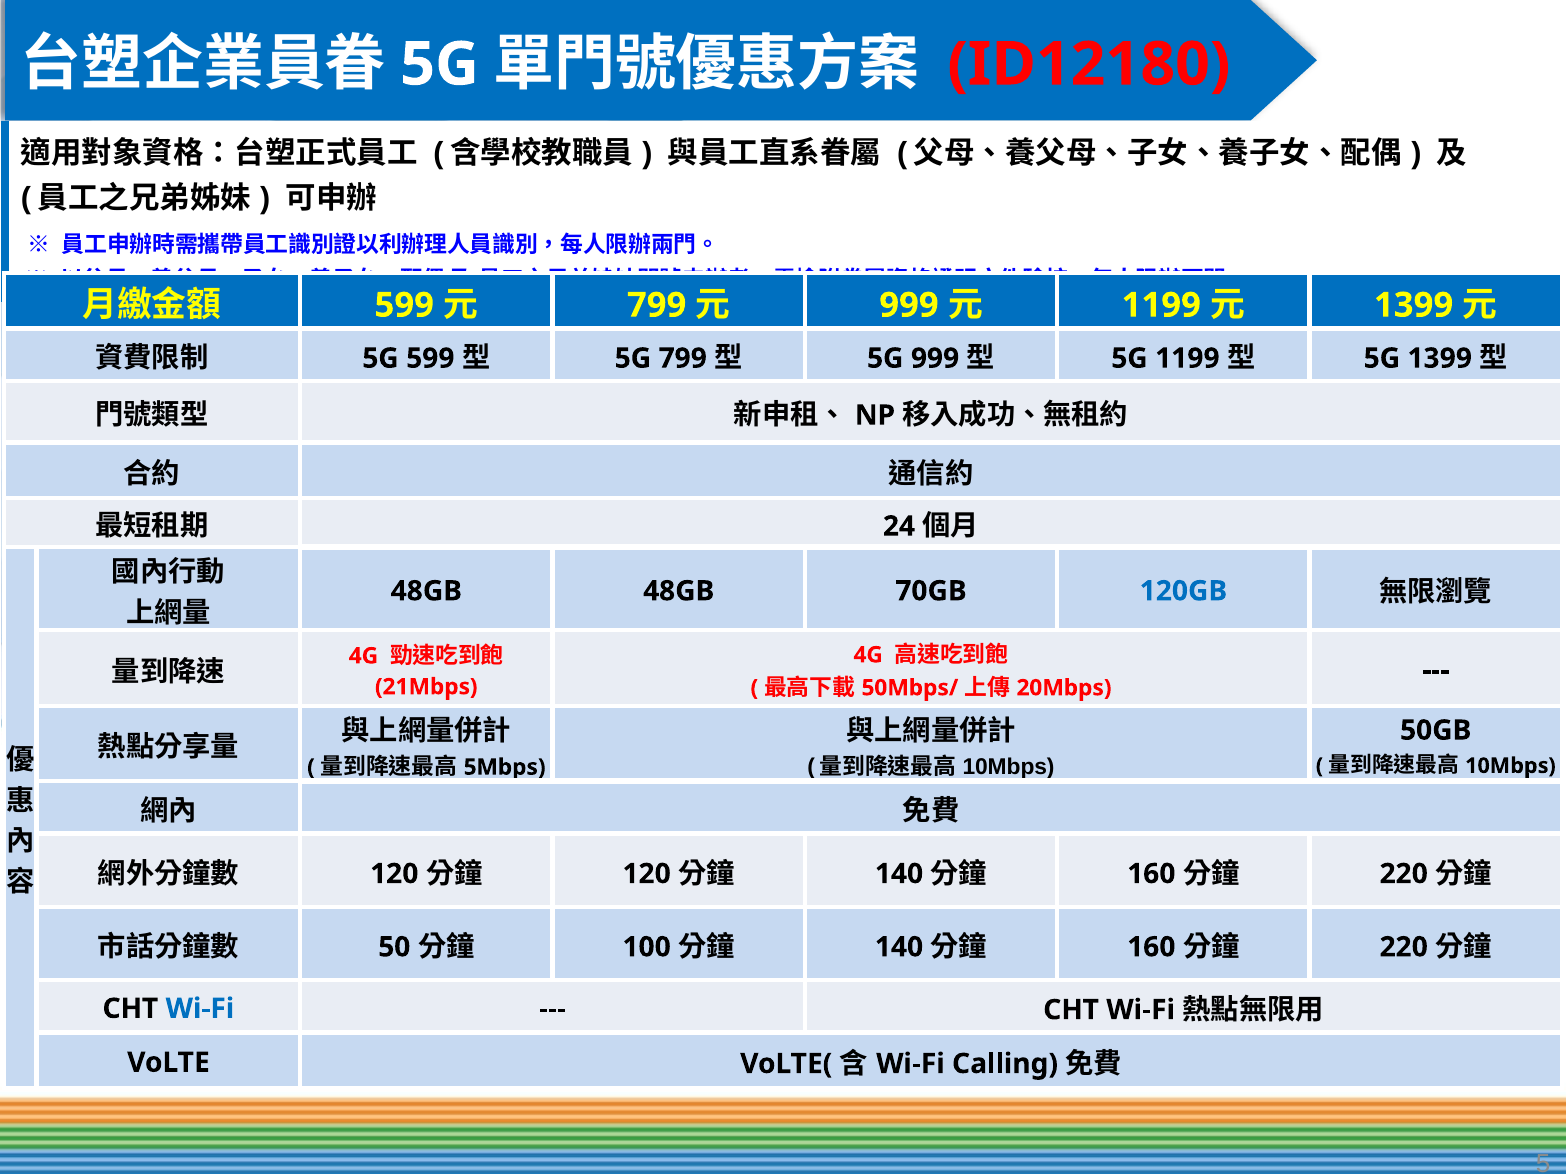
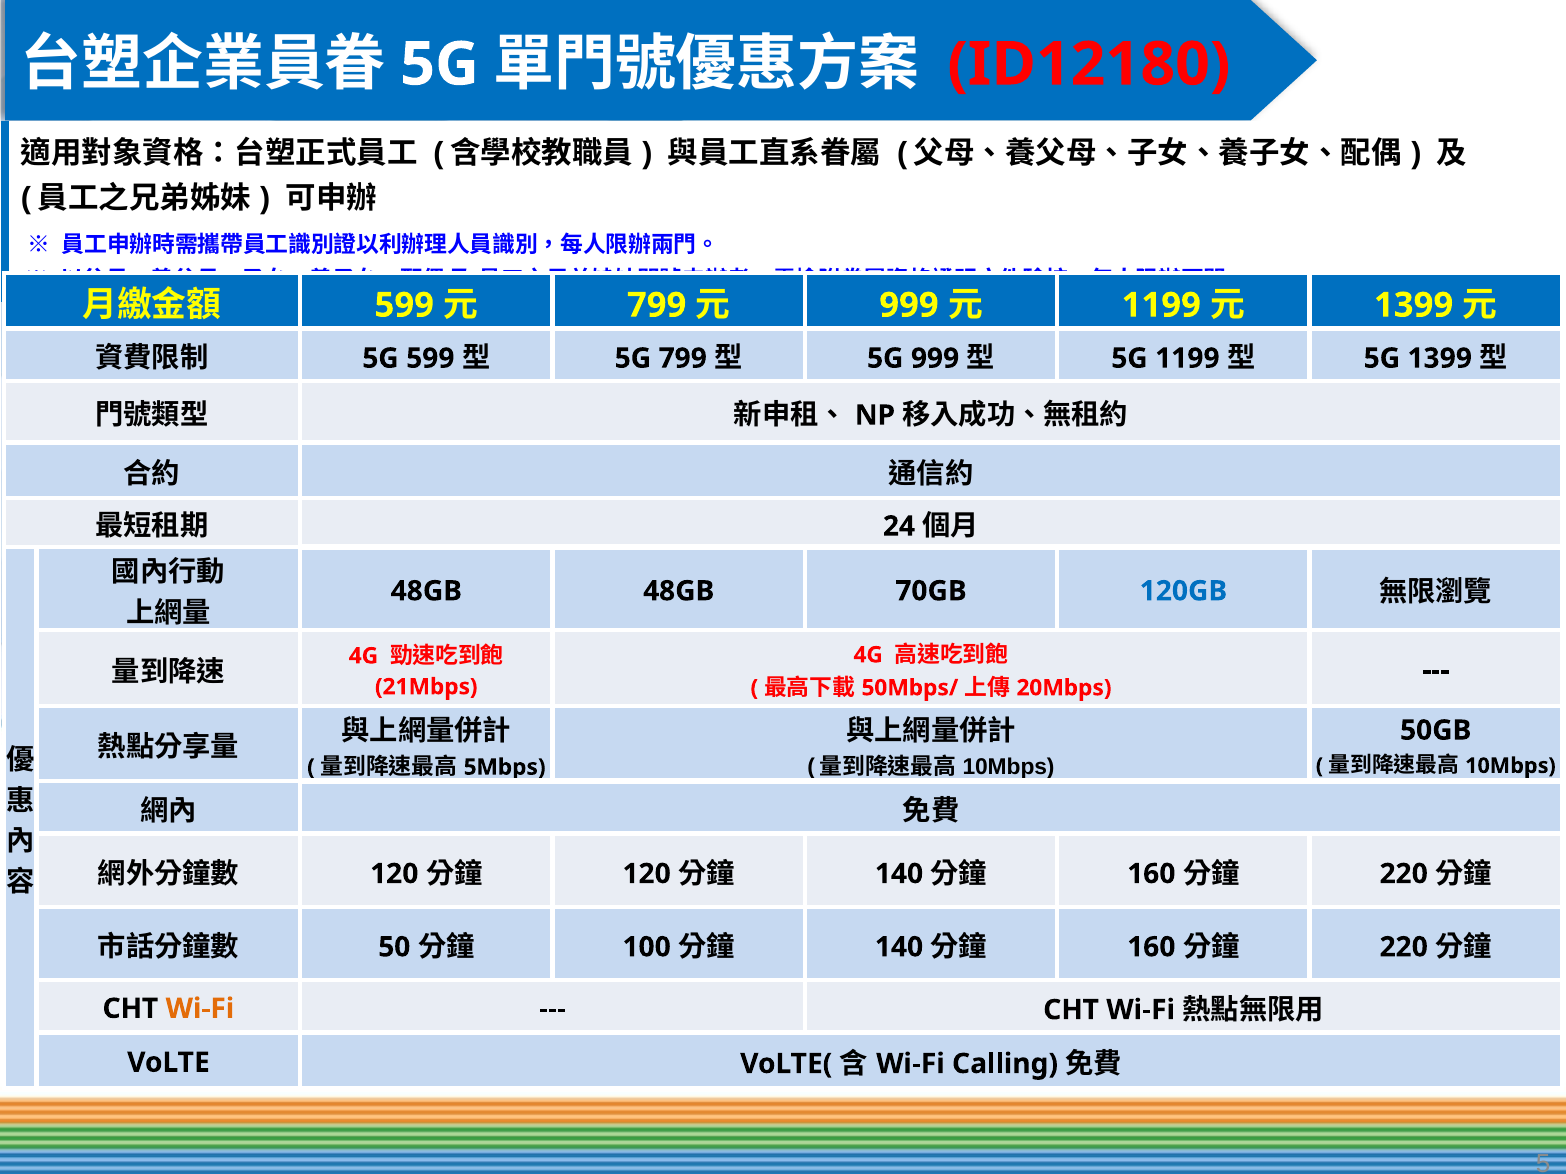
Wi-Fi colour: blue -> orange (200, 1009)
